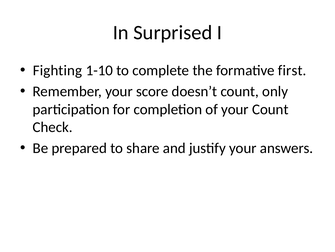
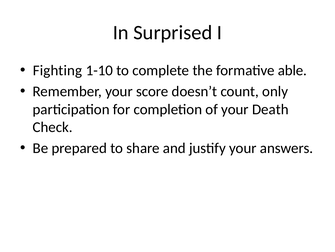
first: first -> able (292, 70)
your Count: Count -> Death (270, 109)
